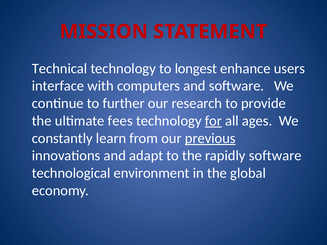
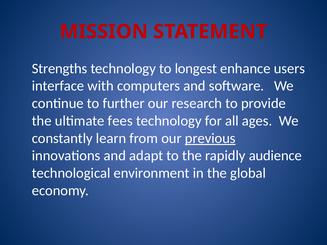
Technical: Technical -> Strengths (60, 69)
for underline: present -> none (213, 121)
rapidly software: software -> audience (275, 156)
